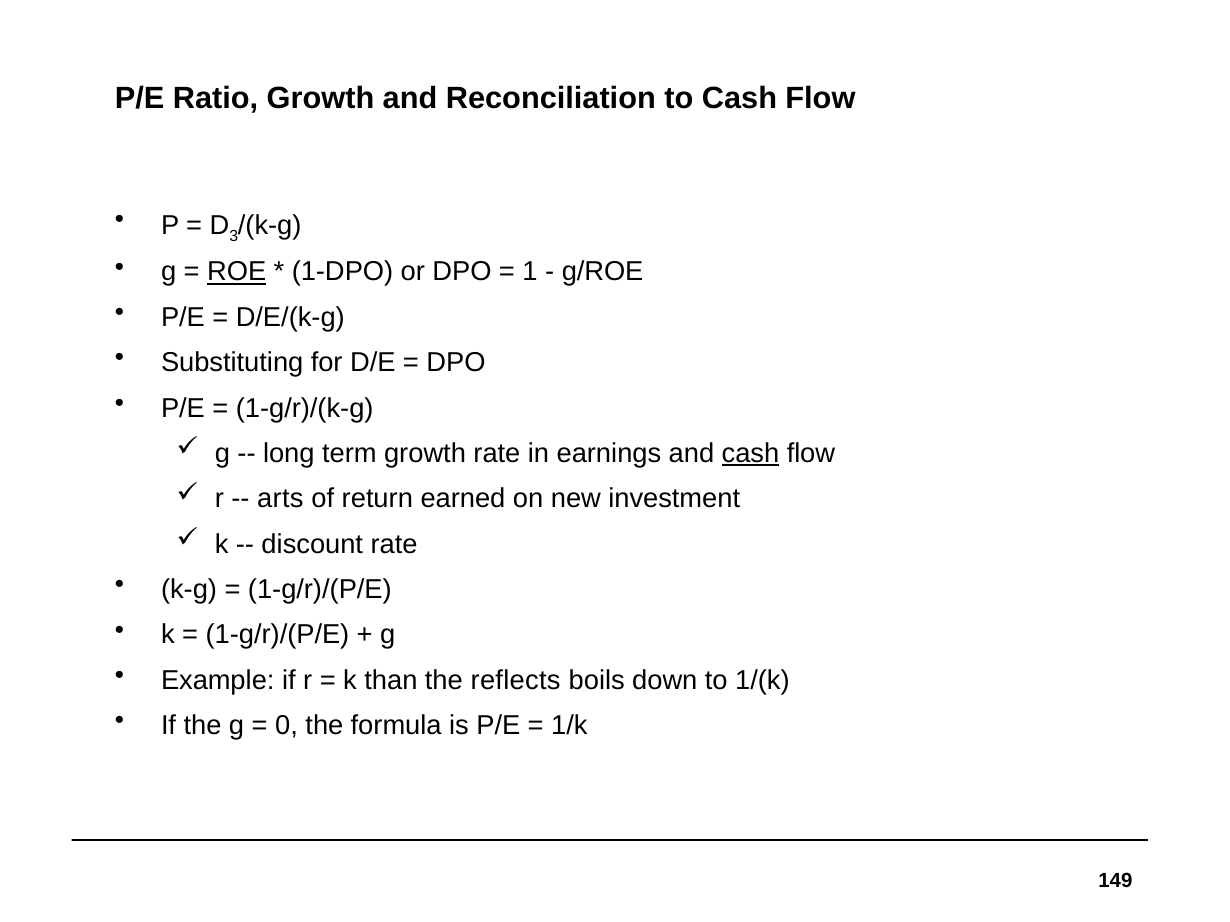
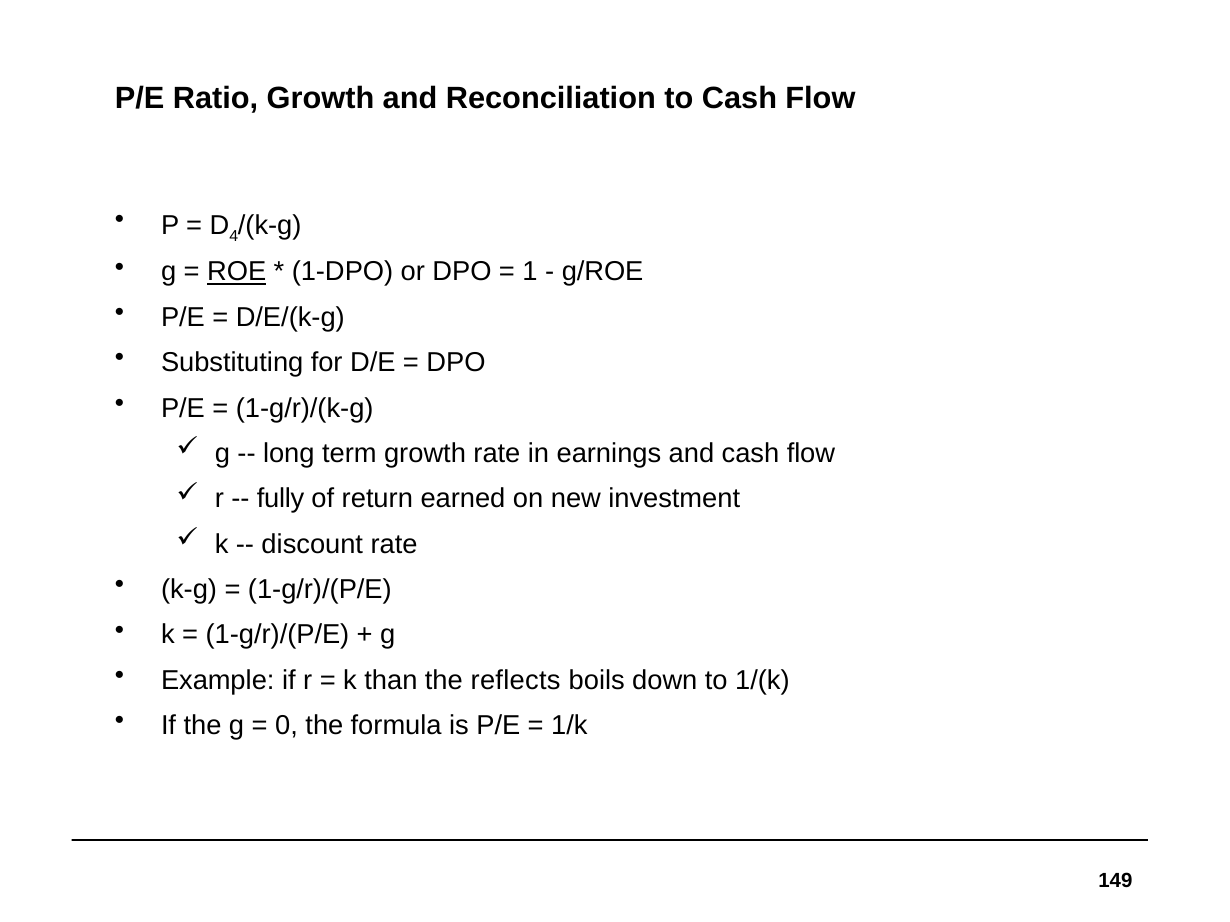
3: 3 -> 4 (234, 237)
cash underline: present -> none (751, 454)
arts: arts -> fully (281, 499)
